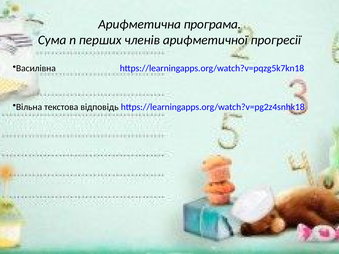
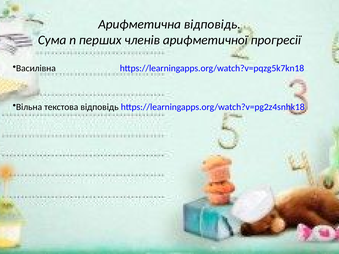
Арифметична програма: програма -> відповідь (212, 24)
